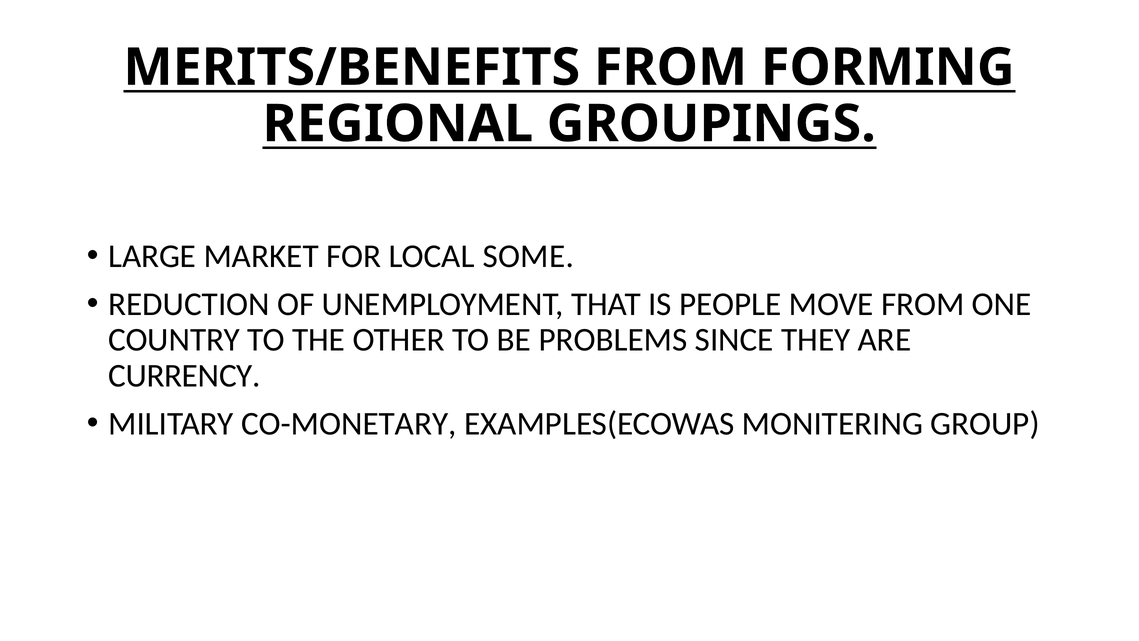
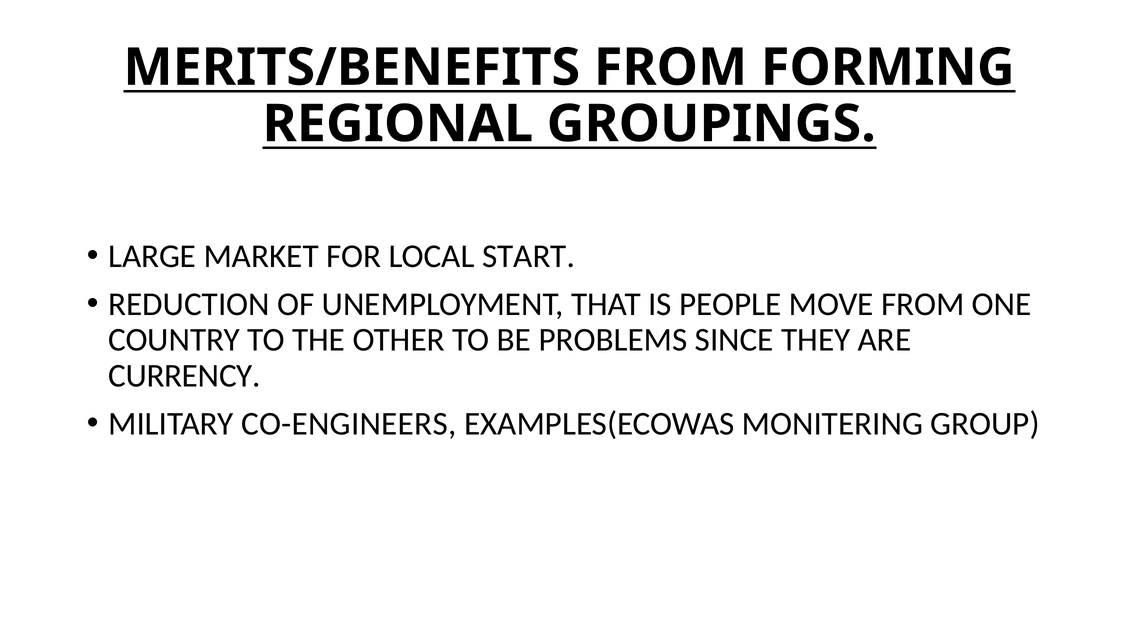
SOME: SOME -> START (529, 256)
CO-MONETARY: CO-MONETARY -> CO-ENGINEERS (349, 423)
